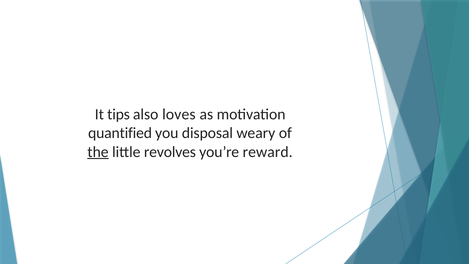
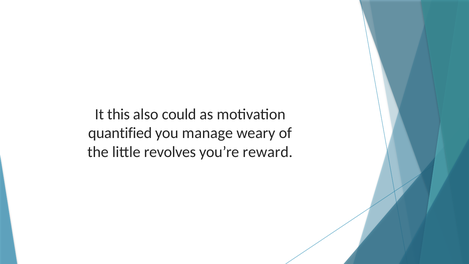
tips: tips -> this (119, 114)
loves: loves -> could (179, 114)
disposal: disposal -> manage (207, 133)
the underline: present -> none (98, 152)
